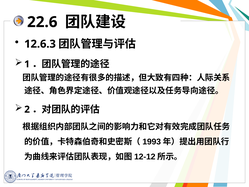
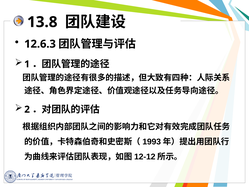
22.6: 22.6 -> 13.8 (42, 22)
